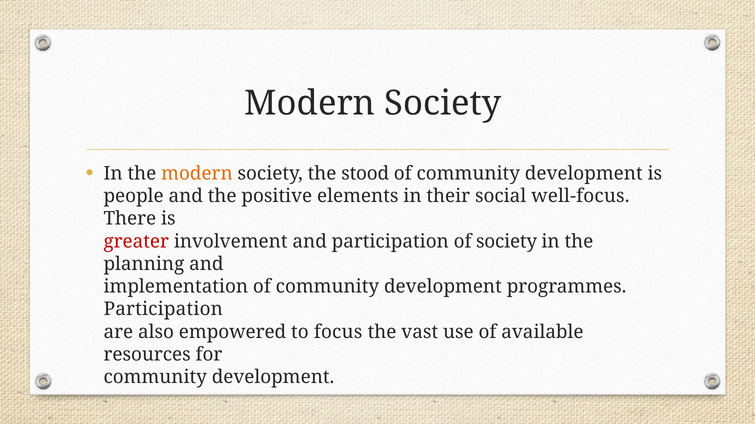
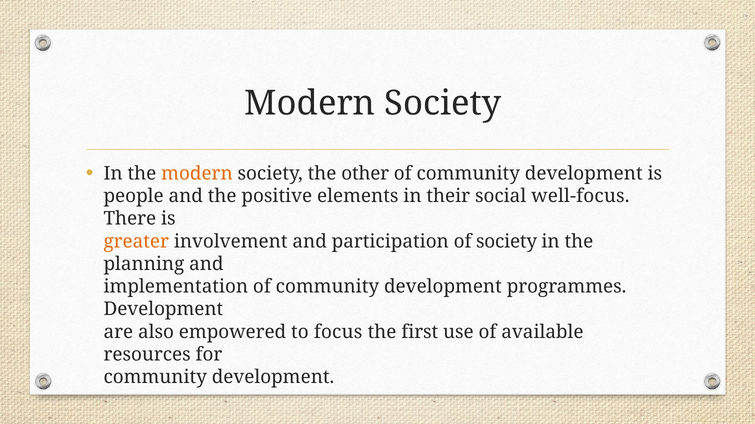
stood: stood -> other (365, 174)
greater colour: red -> orange (136, 242)
Participation: Participation -> Development (163, 310)
vast: vast -> first (420, 332)
